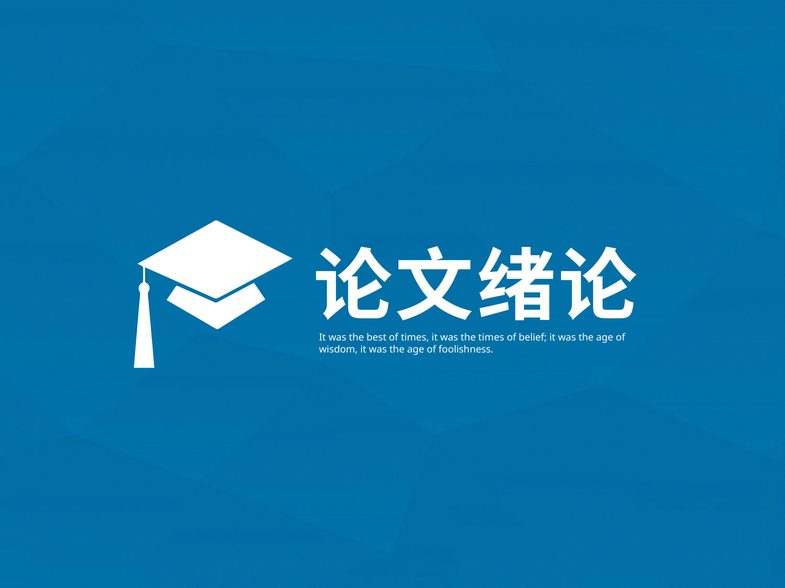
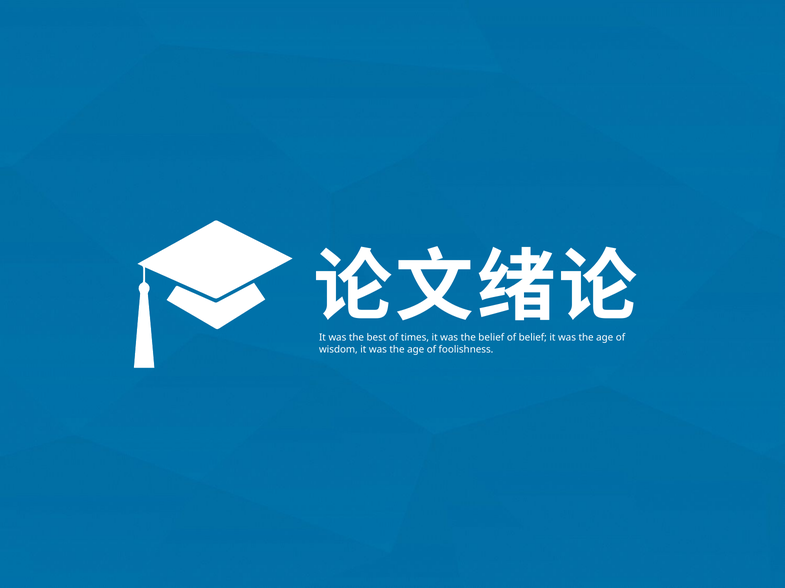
the times: times -> belief (491, 338)
